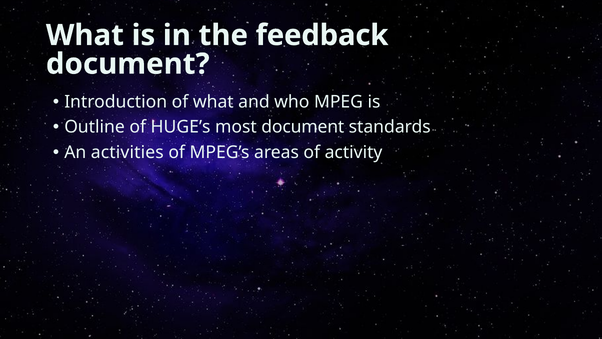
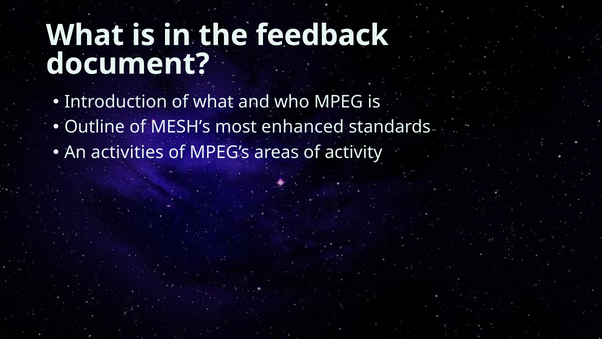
HUGE’s: HUGE’s -> MESH’s (181, 127)
most document: document -> enhanced (303, 127)
